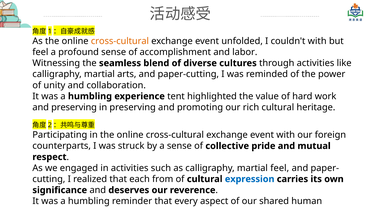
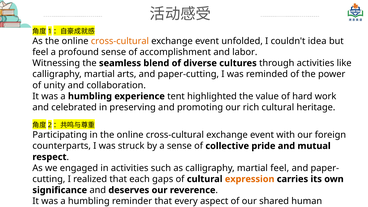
couldn't with: with -> idea (317, 41)
and preserving: preserving -> celebrated (74, 107)
from: from -> gaps (163, 179)
expression colour: blue -> orange (250, 179)
